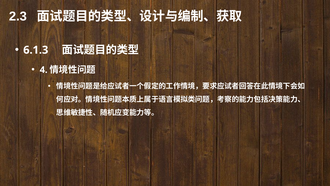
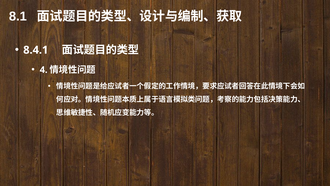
2.3: 2.3 -> 8.1 (18, 16)
6.1.3: 6.1.3 -> 8.4.1 (36, 50)
